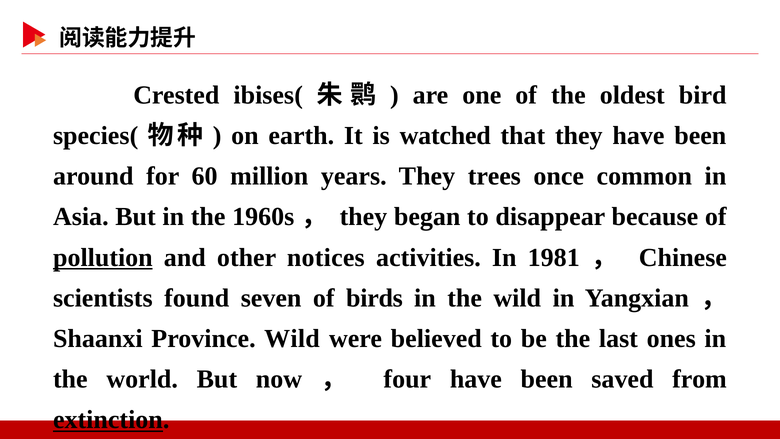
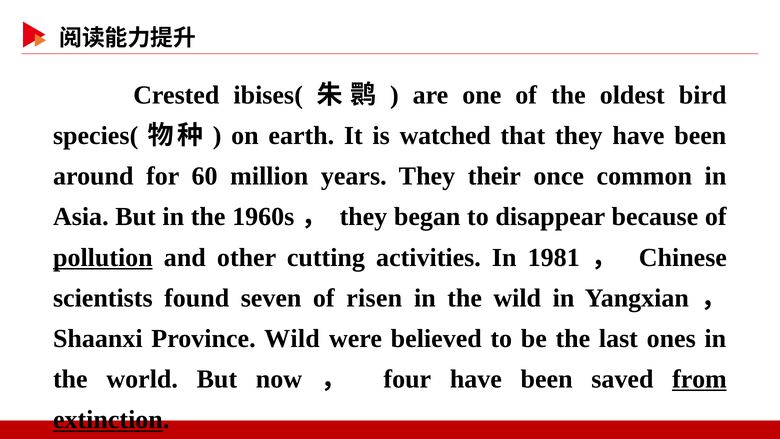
trees: trees -> their (494, 176)
notices: notices -> cutting (326, 257)
birds: birds -> risen (374, 298)
from underline: none -> present (699, 379)
